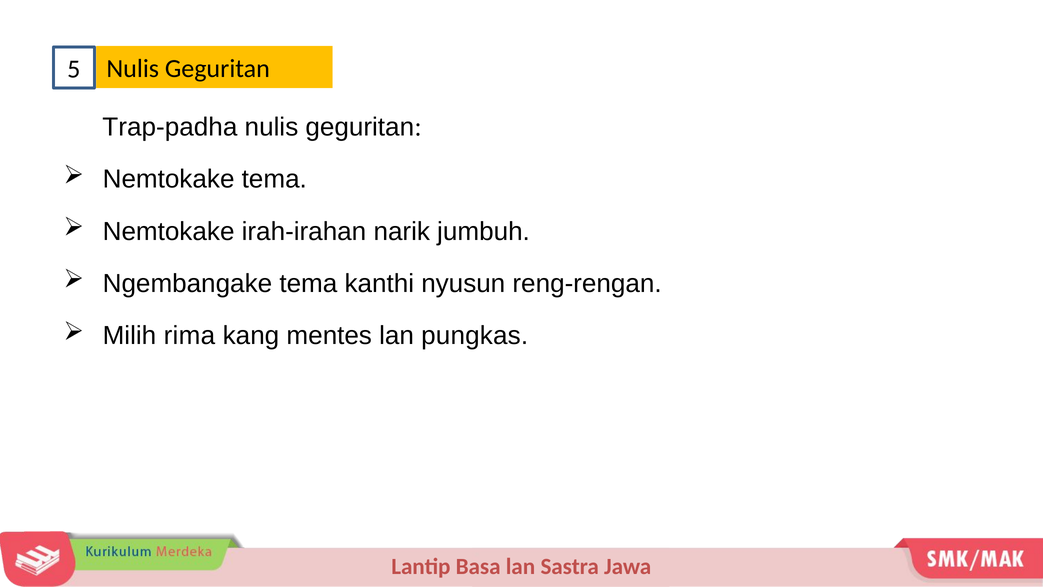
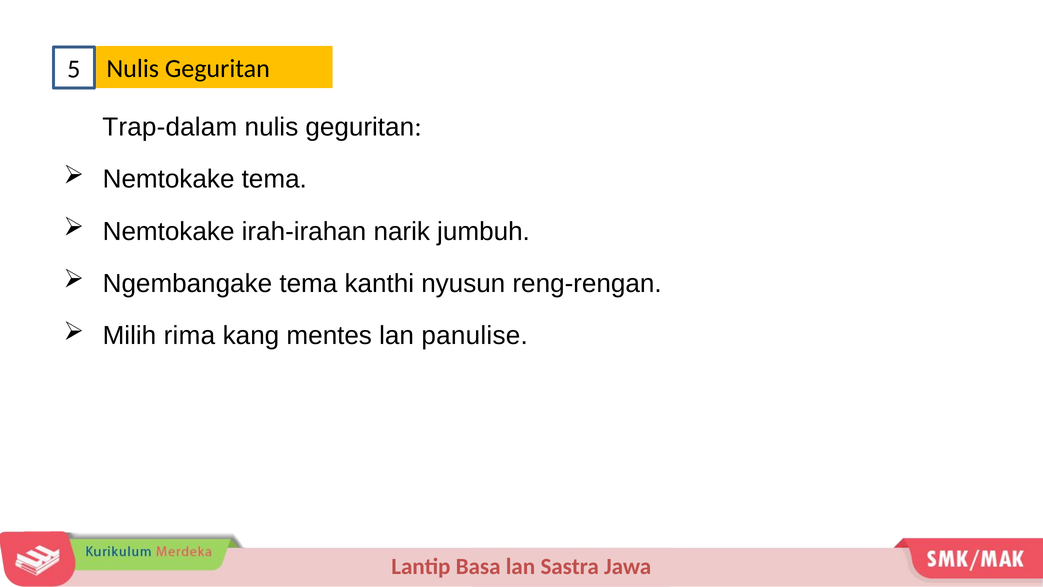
Trap-padha: Trap-padha -> Trap-dalam (170, 127)
pungkas: pungkas -> panulise (475, 336)
